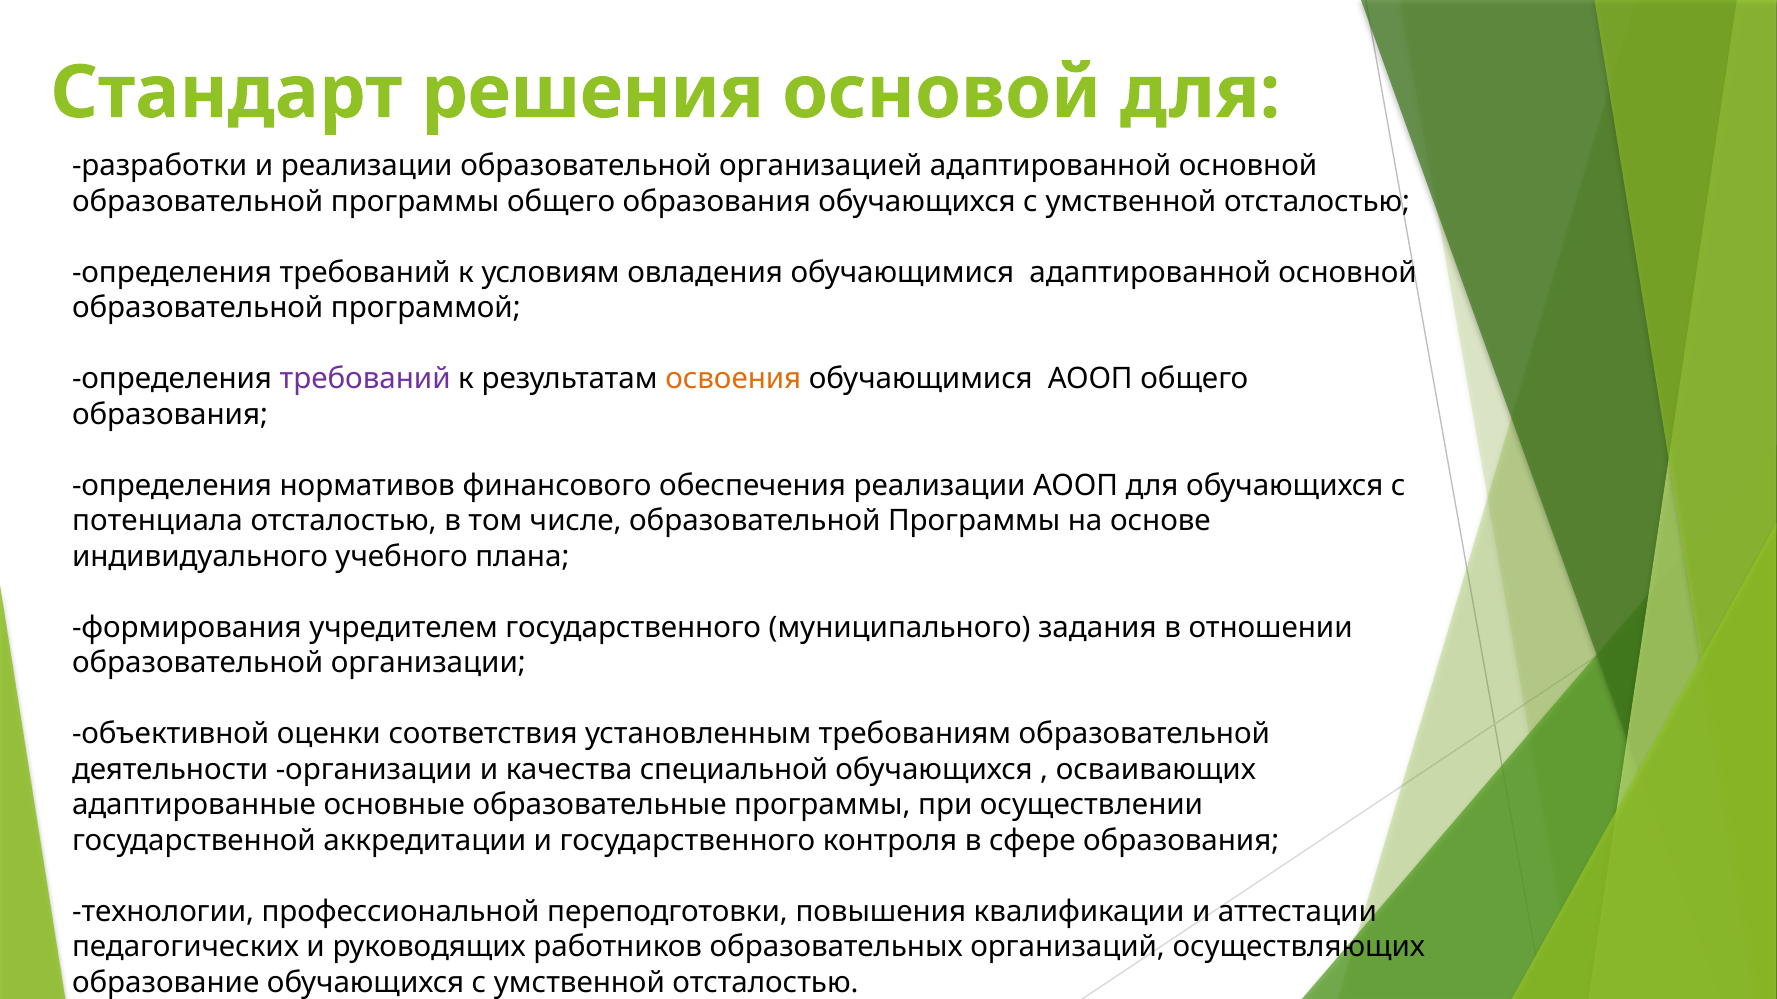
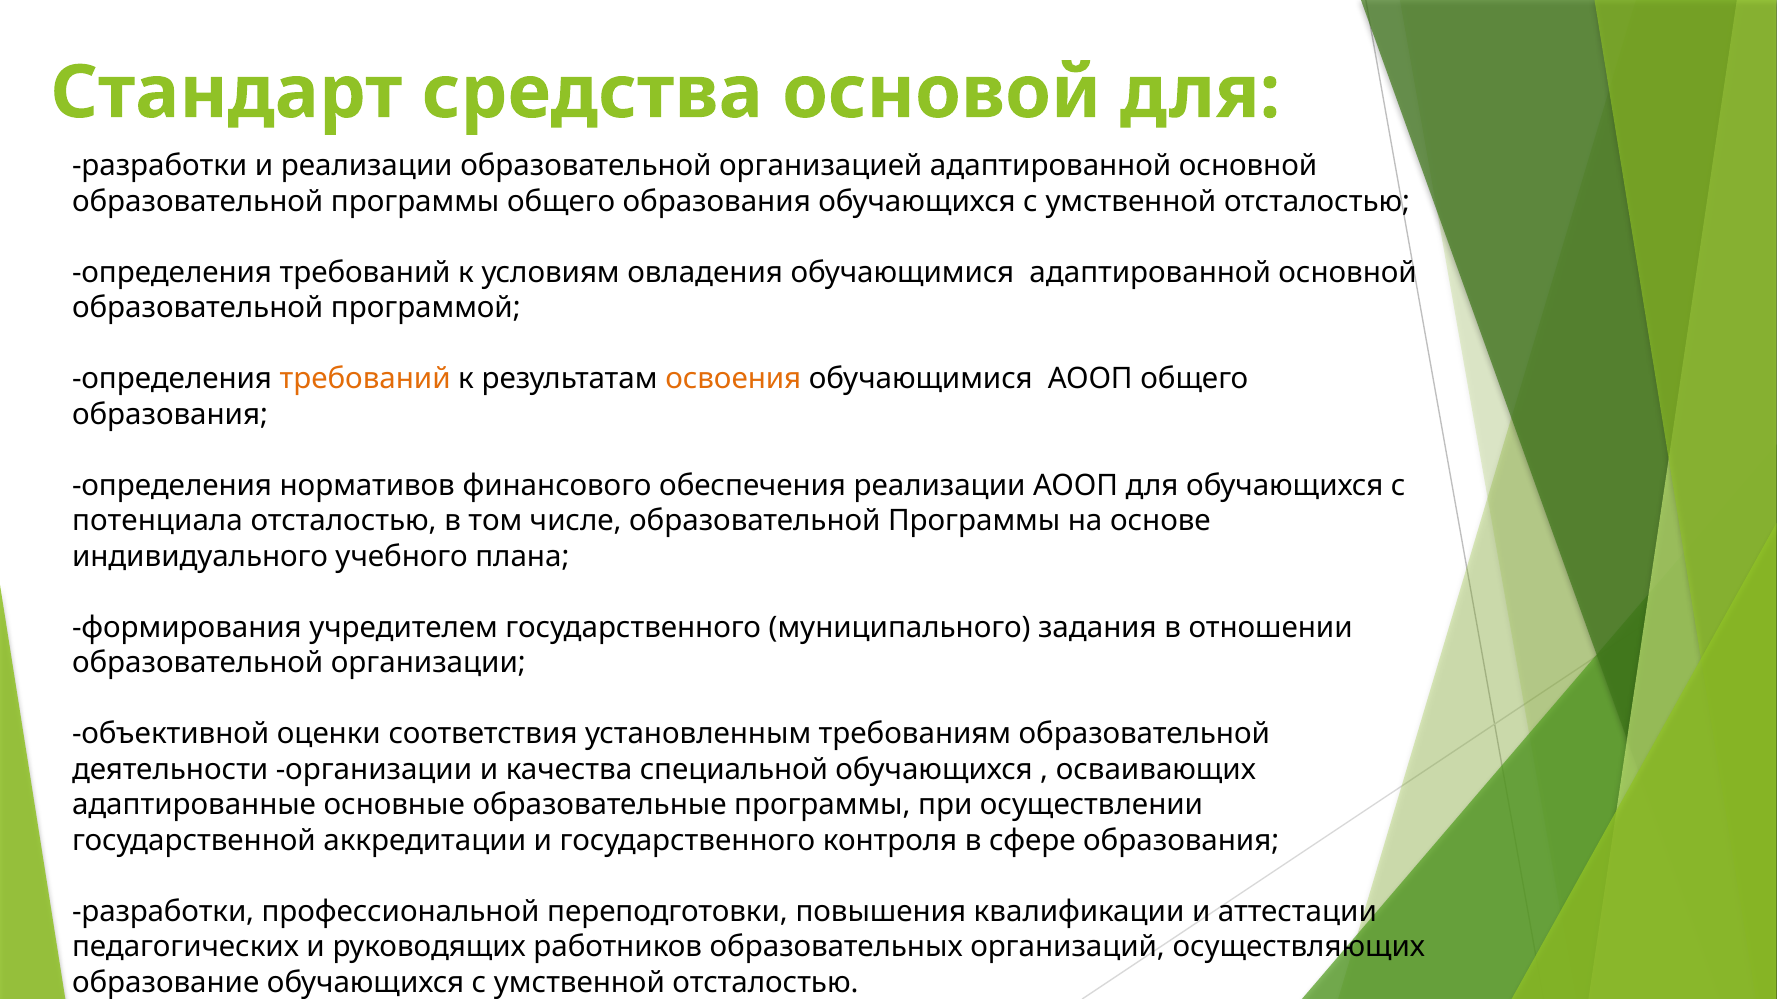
решения: решения -> средства (592, 93)
требований colour: purple -> orange (365, 379)
технологии: технологии -> разработки (163, 912)
